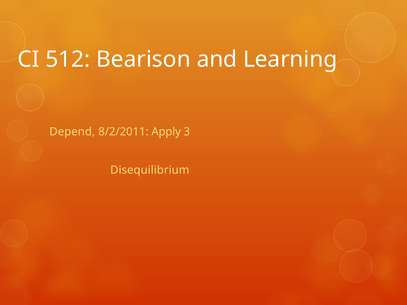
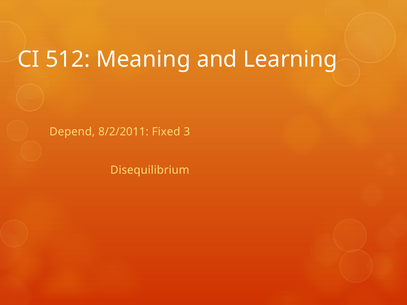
Bearison: Bearison -> Meaning (143, 59)
Apply: Apply -> Fixed (166, 132)
